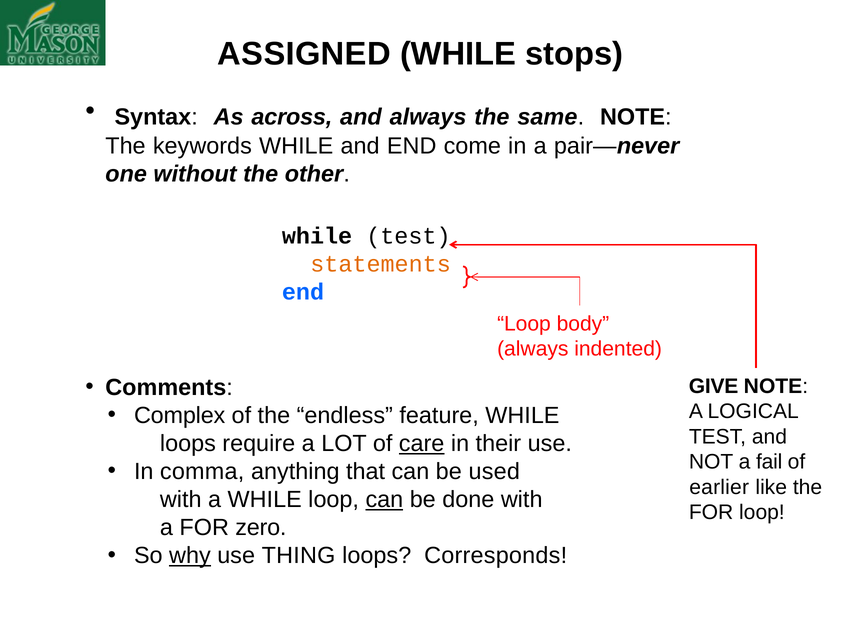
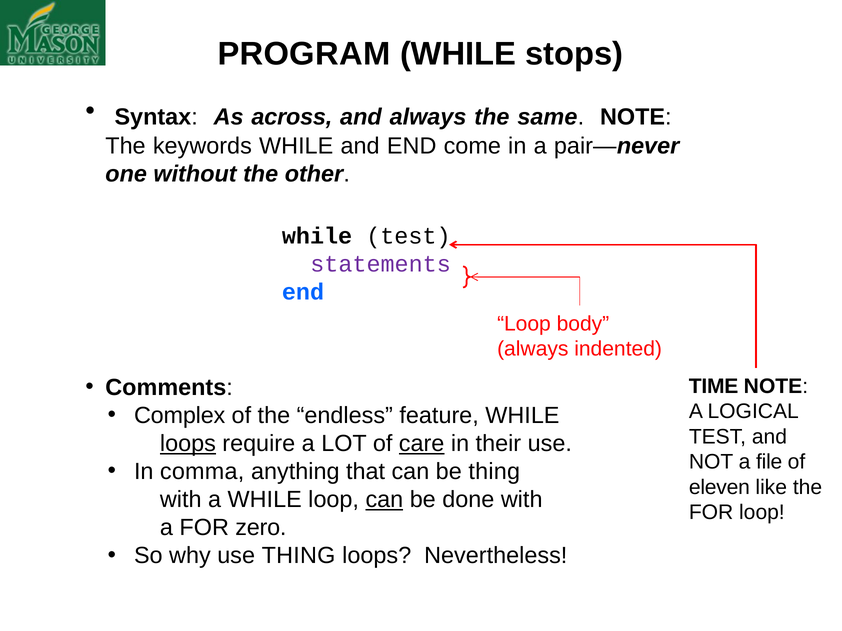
ASSIGNED: ASSIGNED -> PROGRAM (304, 54)
statements colour: orange -> purple (381, 264)
GIVE: GIVE -> TIME (714, 386)
loops underline: none -> present (188, 444)
fail: fail -> file (769, 462)
be used: used -> thing (494, 472)
earlier: earlier -> eleven (719, 487)
why underline: present -> none (190, 556)
Corresponds: Corresponds -> Nevertheless (496, 556)
